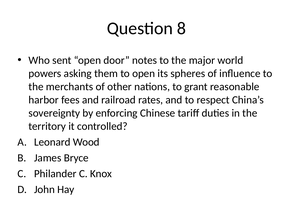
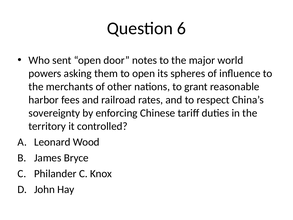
8: 8 -> 6 (181, 28)
